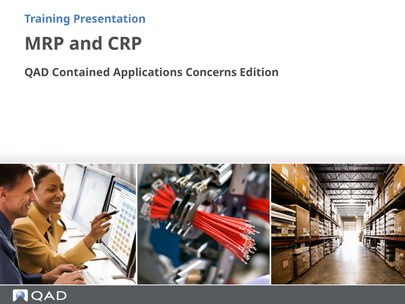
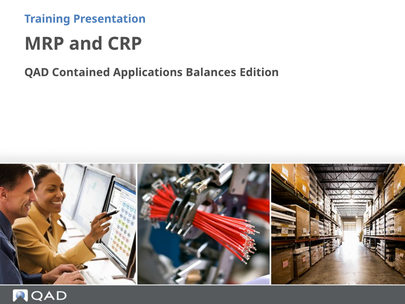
Concerns: Concerns -> Balances (211, 72)
